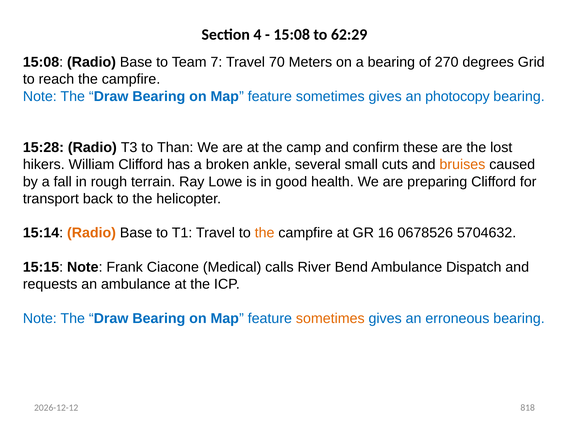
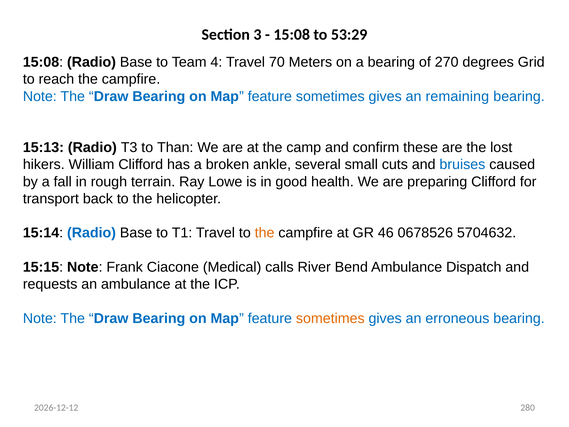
4: 4 -> 3 (257, 35)
62:29: 62:29 -> 53:29 (349, 35)
7: 7 -> 4 (216, 62)
photocopy: photocopy -> remaining (457, 96)
15:28: 15:28 -> 15:13 (43, 147)
bruises colour: orange -> blue (462, 165)
Radio colour: orange -> blue (91, 233)
16: 16 -> 46 (386, 233)
818: 818 -> 280 (528, 407)
